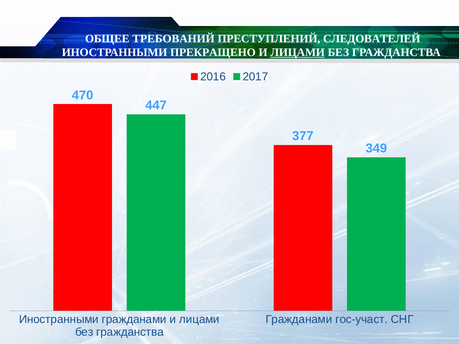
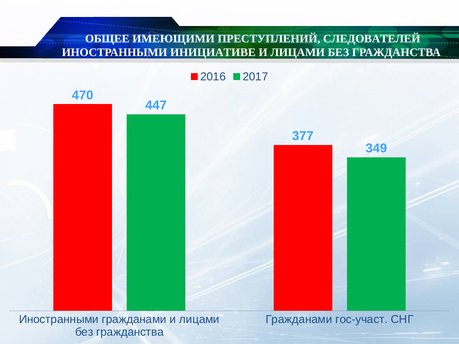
ТРЕБОВАНИЙ: ТРЕБОВАНИЙ -> ИМЕЮЩИМИ (174, 39)
ПРЕКРАЩЕНО: ПРЕКРАЩЕНО -> ИНИЦИАТИВЕ (213, 52)
ЛИЦАМИ underline: present -> none (298, 52)
